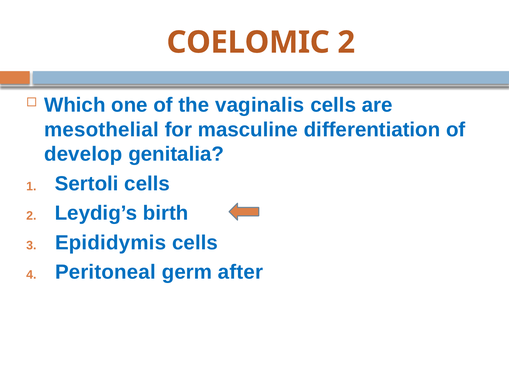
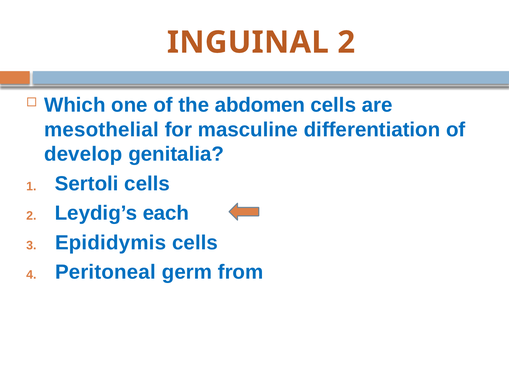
COELOMIC: COELOMIC -> INGUINAL (248, 42)
vaginalis: vaginalis -> abdomen (260, 105)
birth: birth -> each (166, 214)
after: after -> from (241, 273)
